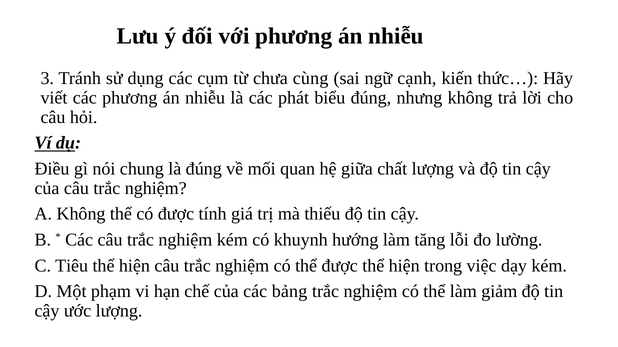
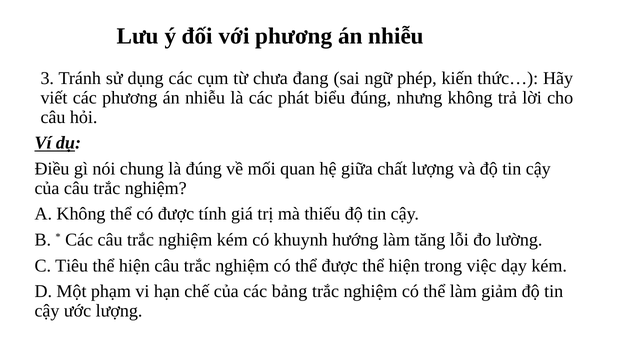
cùng: cùng -> đang (311, 78)
cạnh: cạnh -> phép (417, 78)
